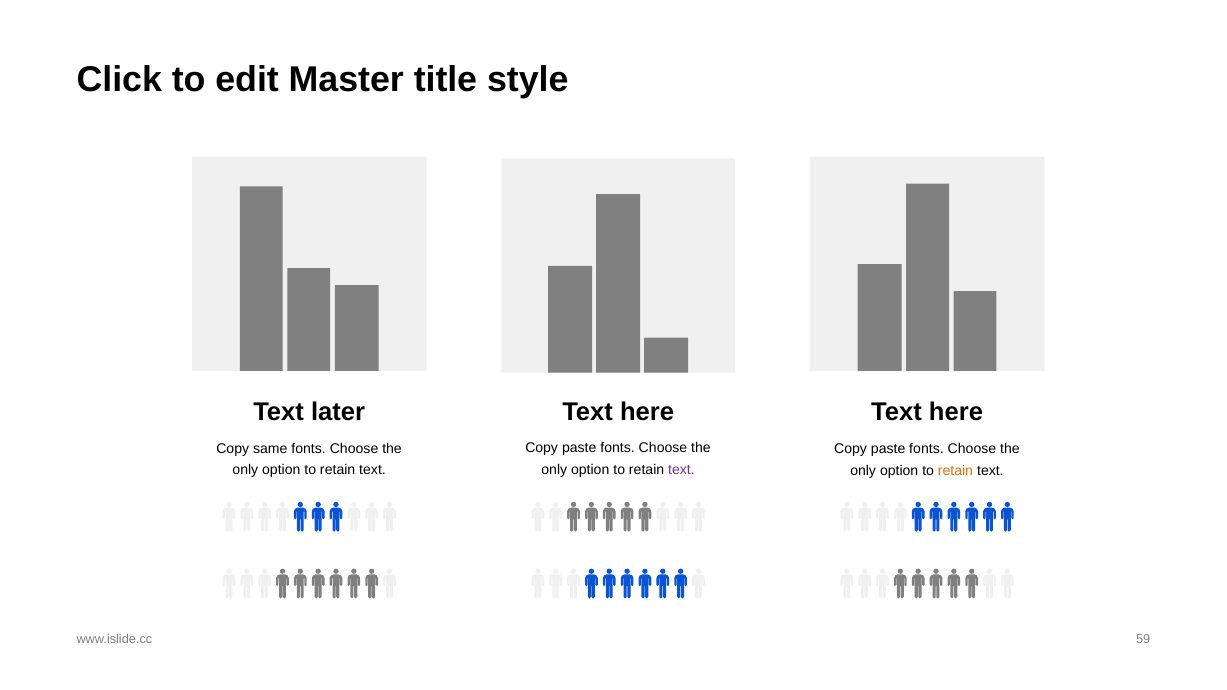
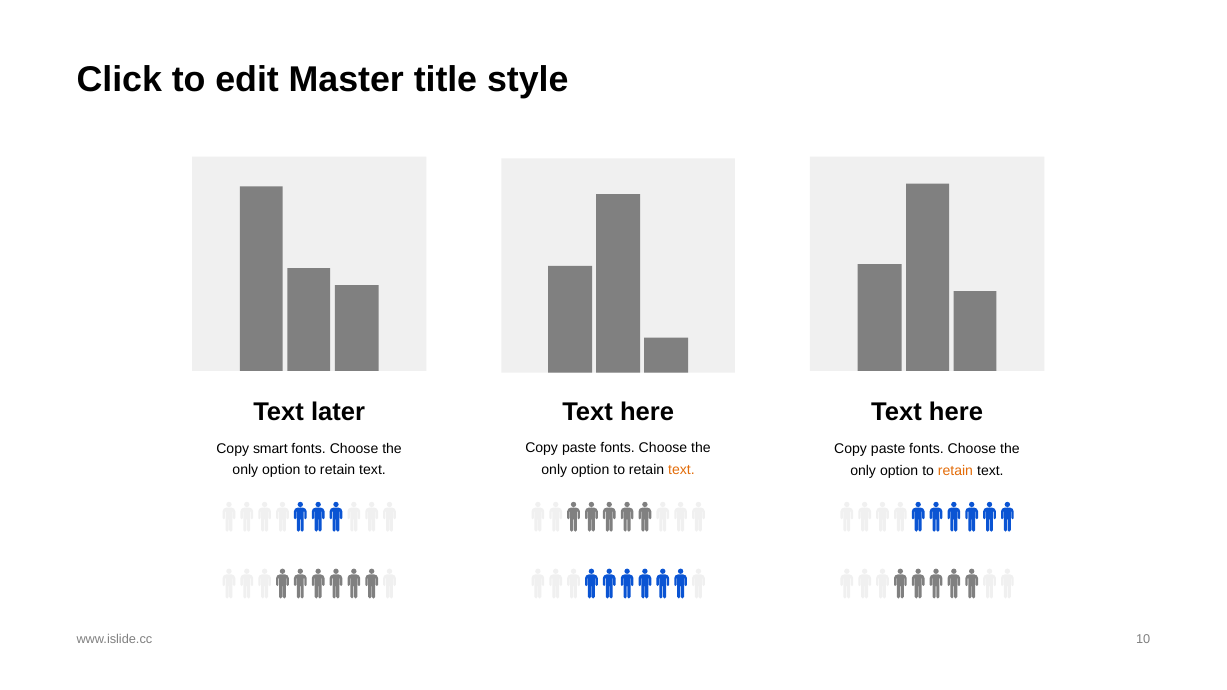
same: same -> smart (270, 448)
text colour: purple -> orange (681, 470)
59: 59 -> 10 (1143, 639)
